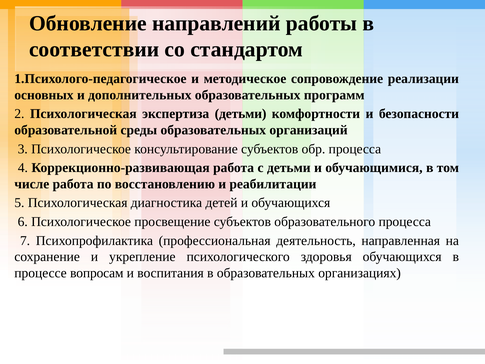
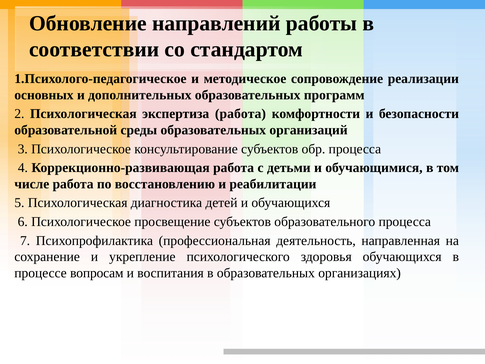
экспертиза детьми: детьми -> работа (240, 114)
